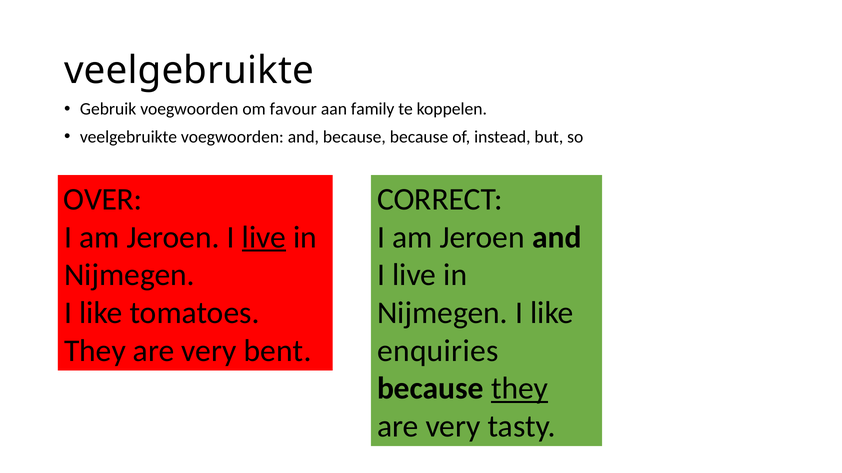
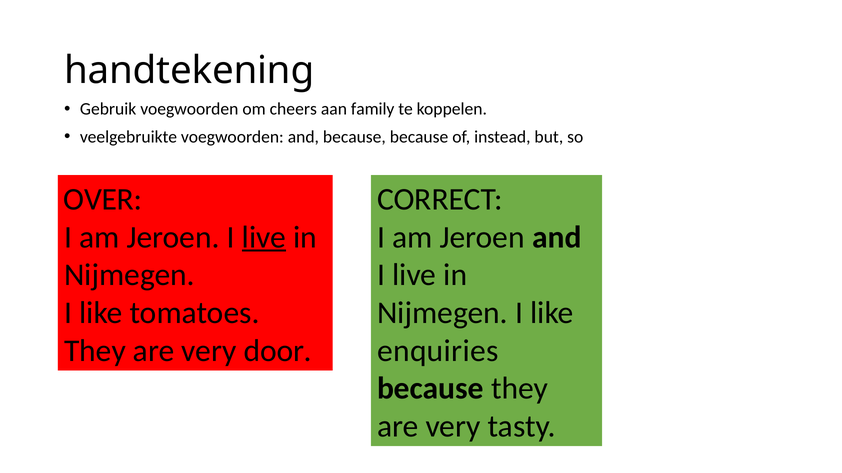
veelgebruikte: veelgebruikte -> handtekening (189, 71)
favour: favour -> cheers (293, 109)
bent: bent -> door (278, 351)
they underline: present -> none (520, 389)
